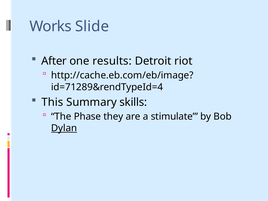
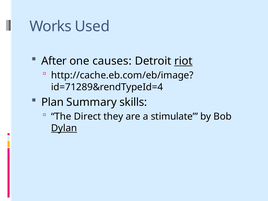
Slide: Slide -> Used (92, 26)
results: results -> causes (112, 61)
riot underline: none -> present (183, 61)
This: This -> Plan (53, 102)
Phase: Phase -> Direct (87, 117)
